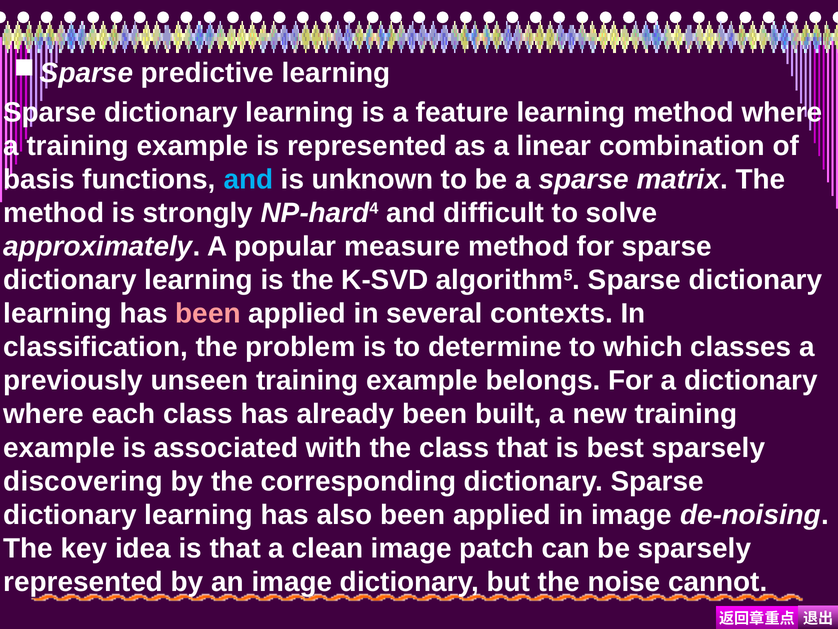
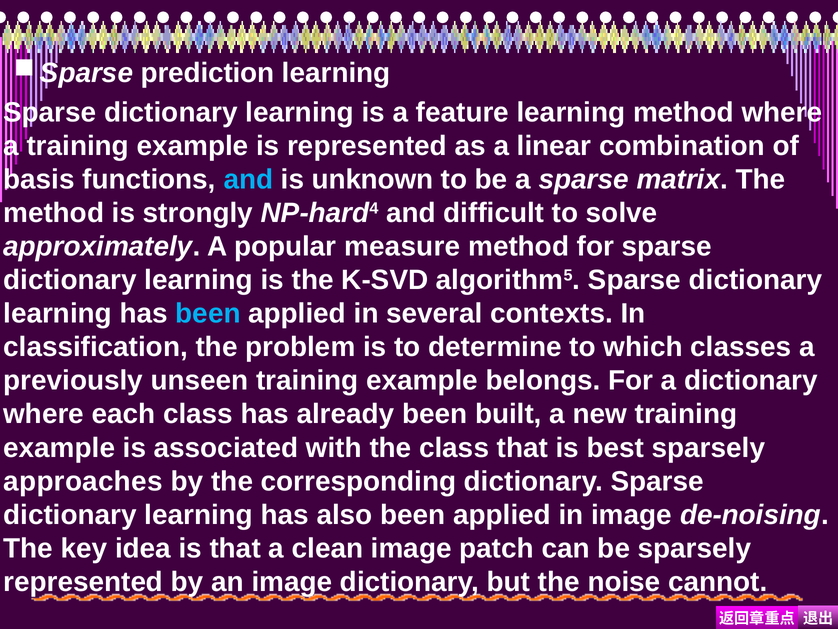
predictive: predictive -> prediction (208, 73)
been colour: pink -> light blue (208, 313)
discovering: discovering -> approaches (83, 481)
